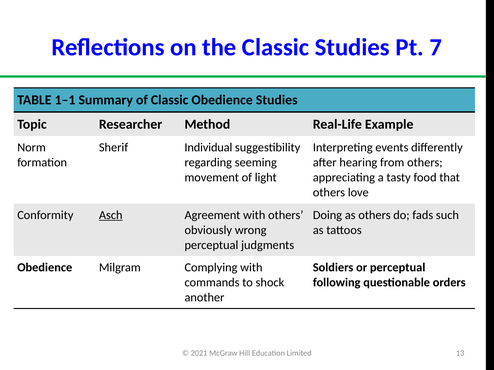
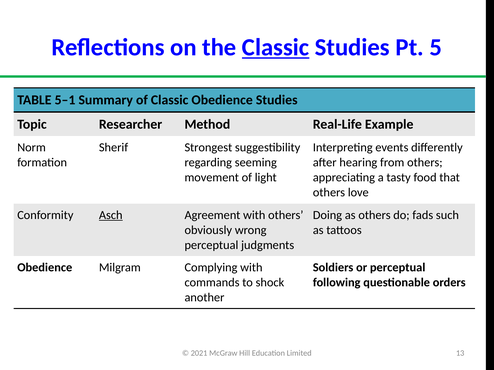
Classic underline: none -> present (276, 47)
7: 7 -> 5 (436, 47)
1–1: 1–1 -> 5–1 (65, 100)
Individual: Individual -> Strongest (208, 148)
